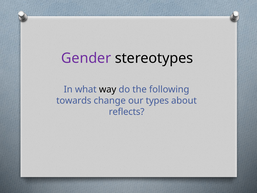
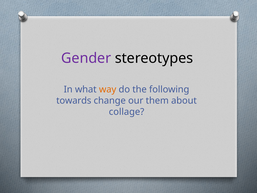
way colour: black -> orange (108, 89)
types: types -> them (157, 100)
reflects: reflects -> collage (127, 112)
